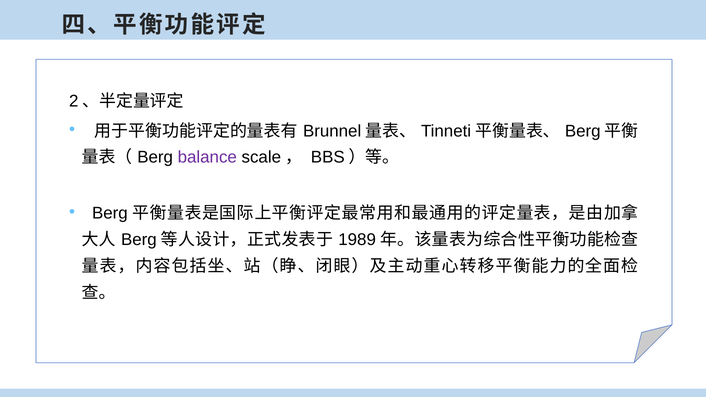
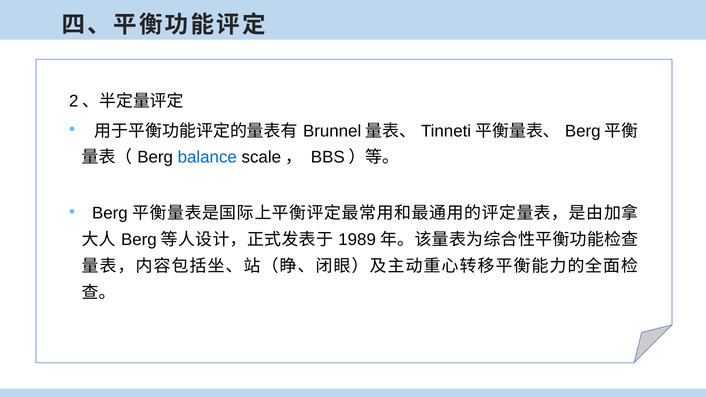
balance colour: purple -> blue (207, 157)
